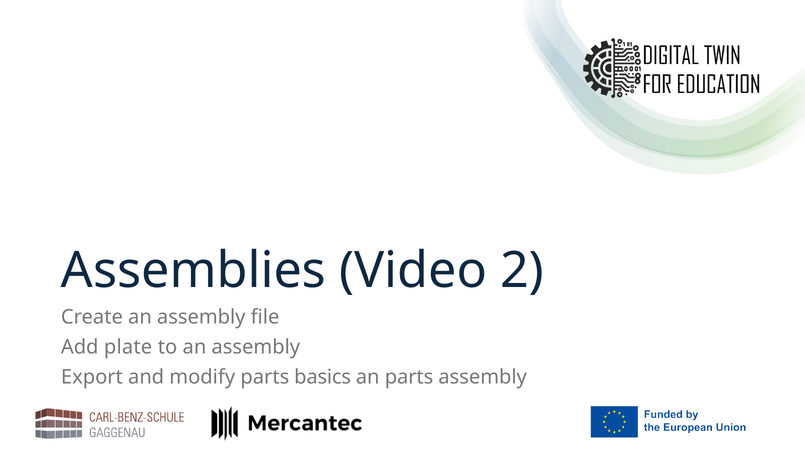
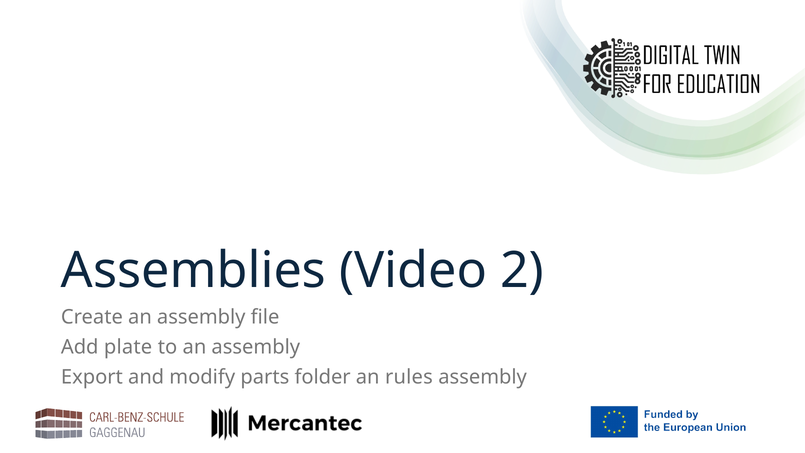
basics: basics -> folder (323, 377)
an parts: parts -> rules (409, 377)
